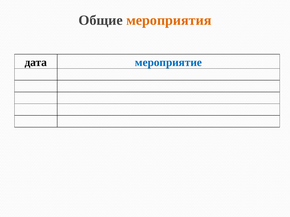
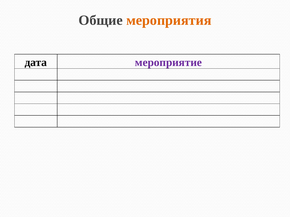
мероприятие colour: blue -> purple (168, 62)
